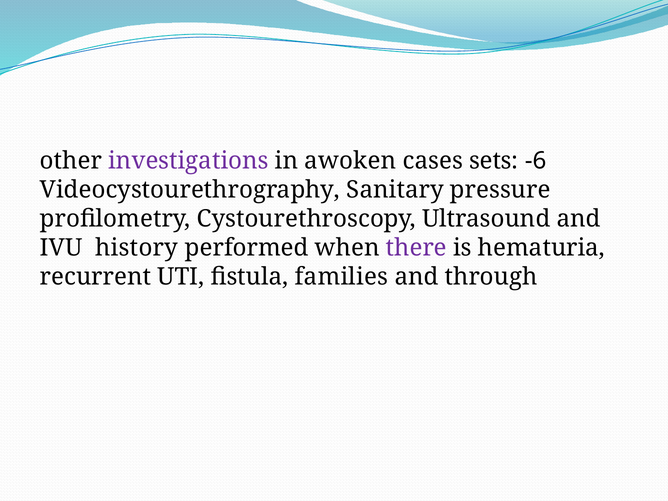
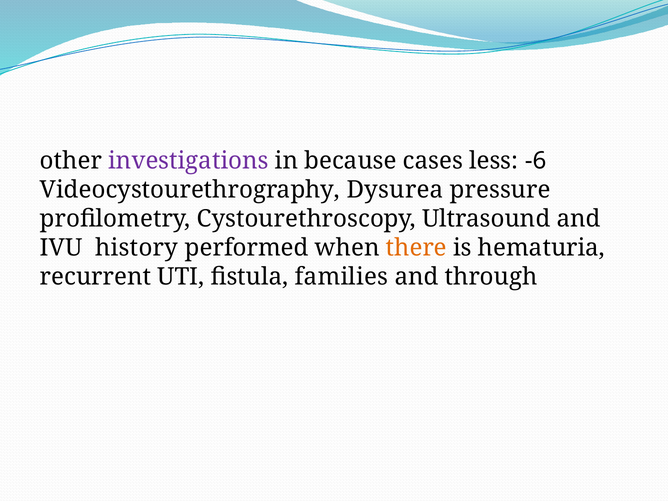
awoken: awoken -> because (351, 161)
sets: sets -> less (494, 161)
Sanitary: Sanitary -> Dysurea (395, 190)
there colour: purple -> orange (416, 248)
